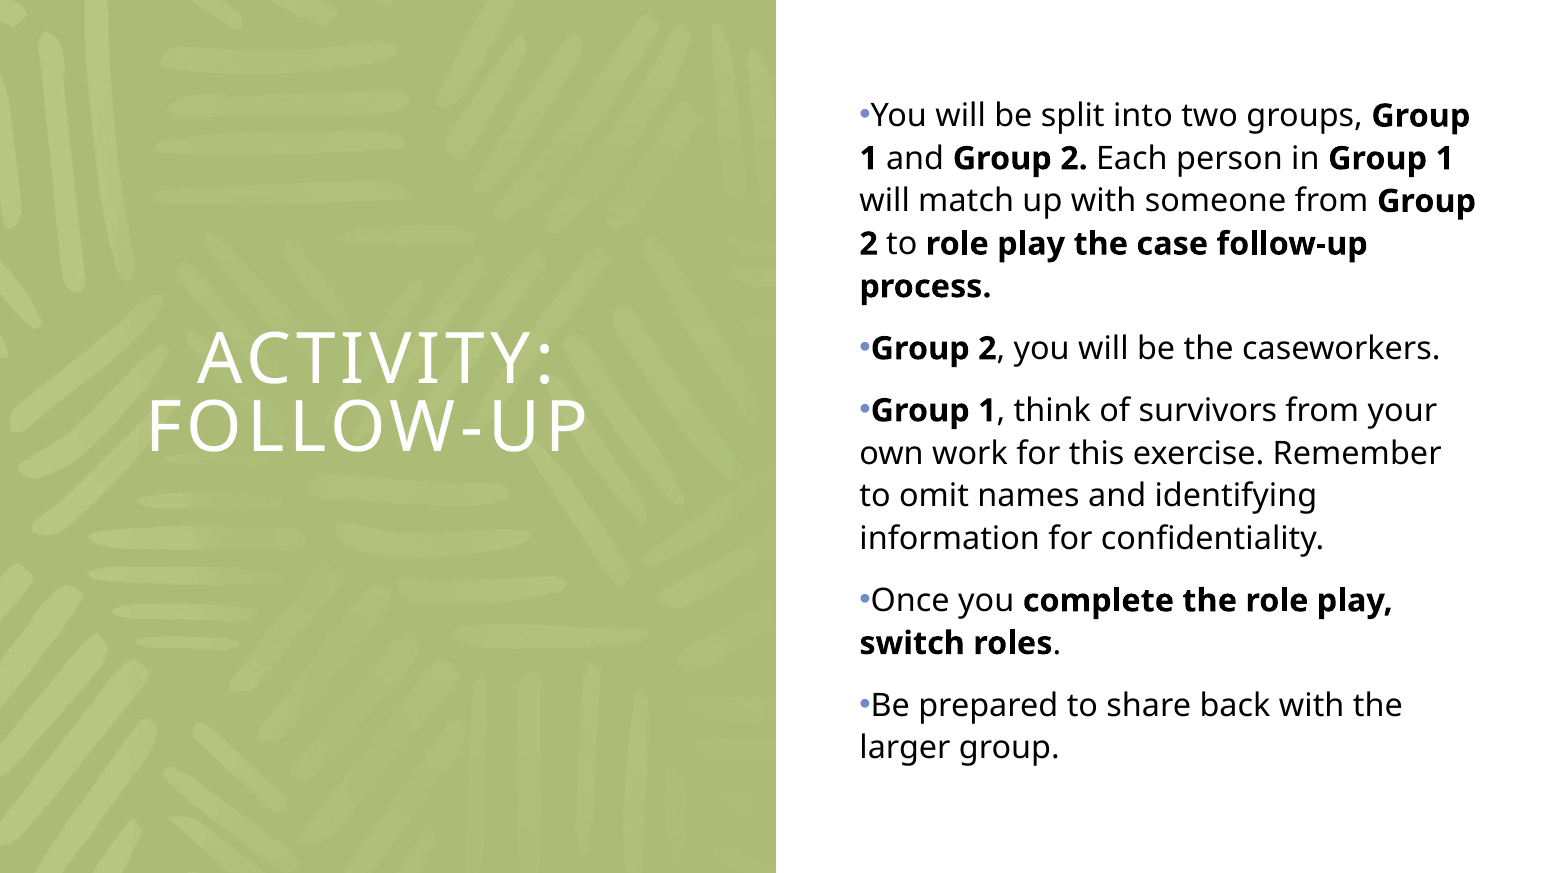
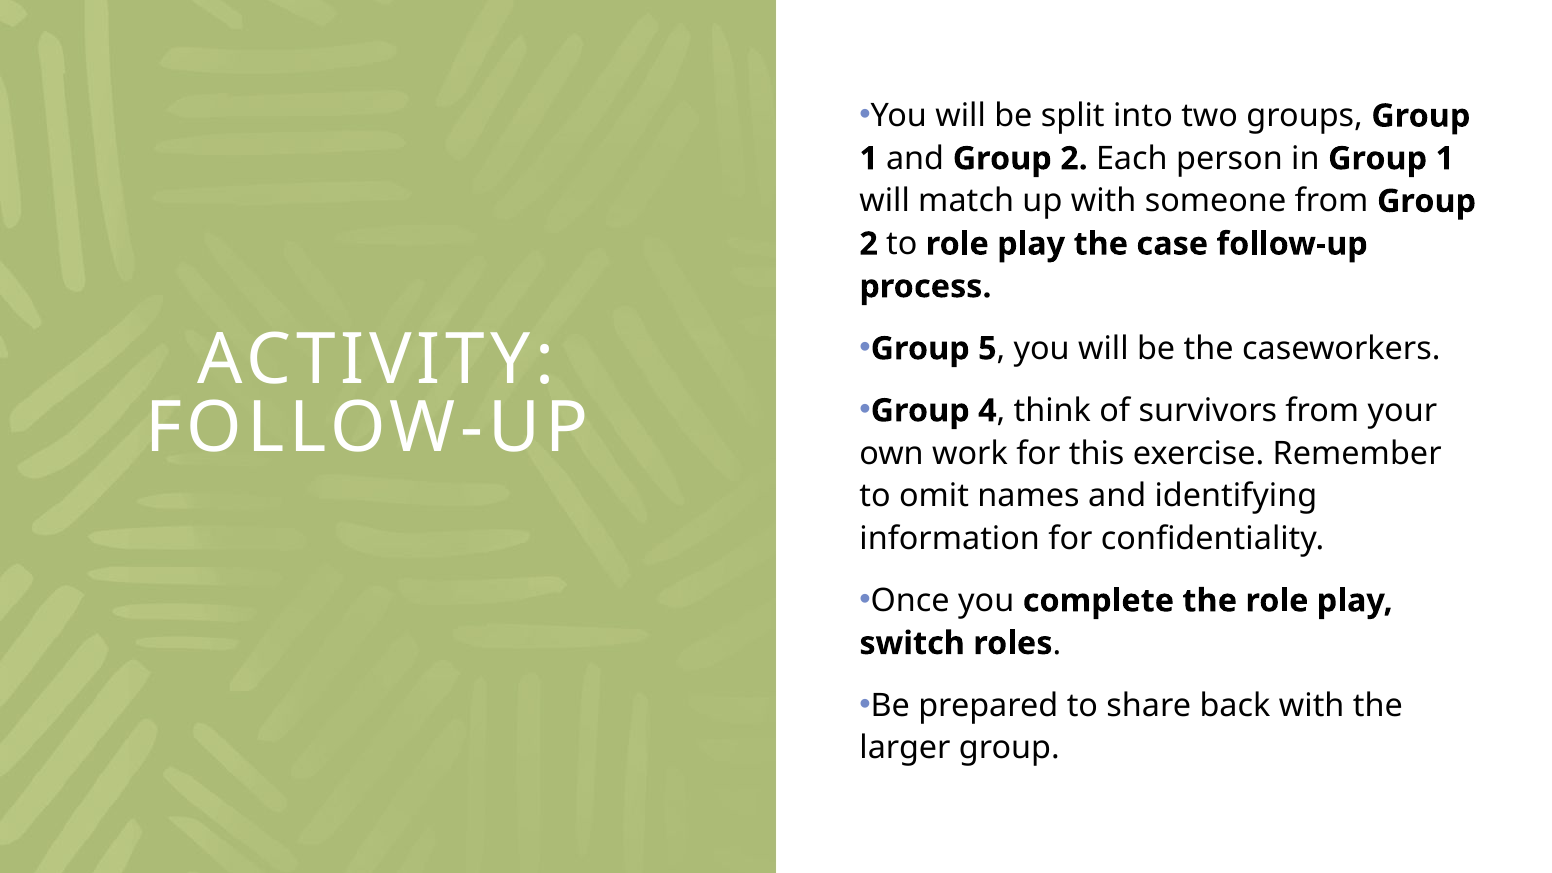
2: 2 -> 5 (987, 349)
1: 1 -> 4 (987, 411)
